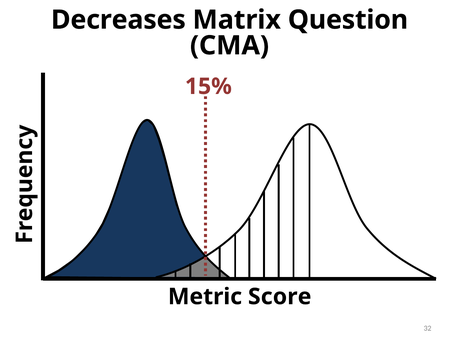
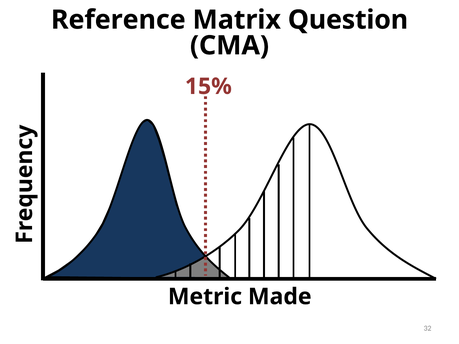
Decreases: Decreases -> Reference (118, 20)
Score: Score -> Made (280, 297)
